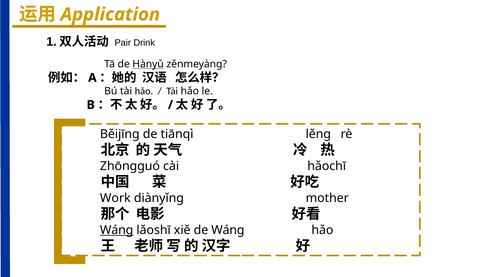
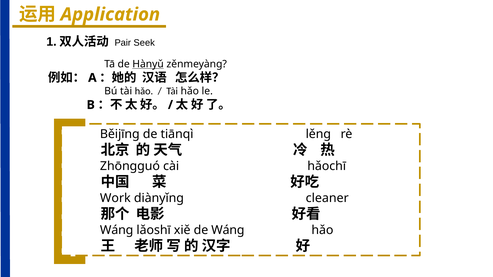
Drink: Drink -> Seek (144, 43)
mother: mother -> cleaner (327, 198)
Wánɡ underline: present -> none (117, 230)
